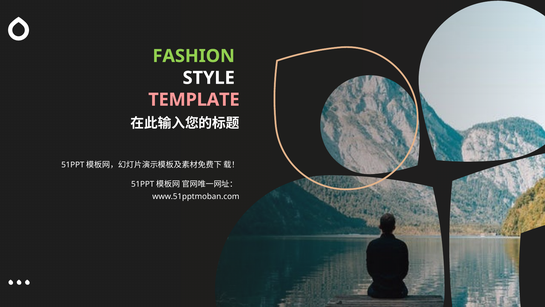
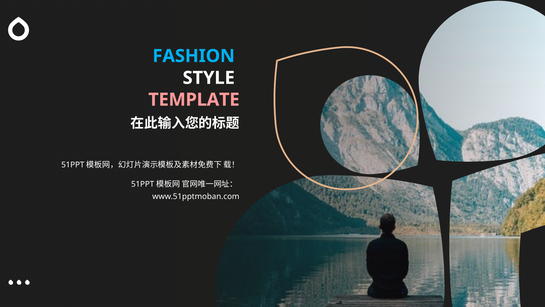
FASHION colour: light green -> light blue (194, 56)
